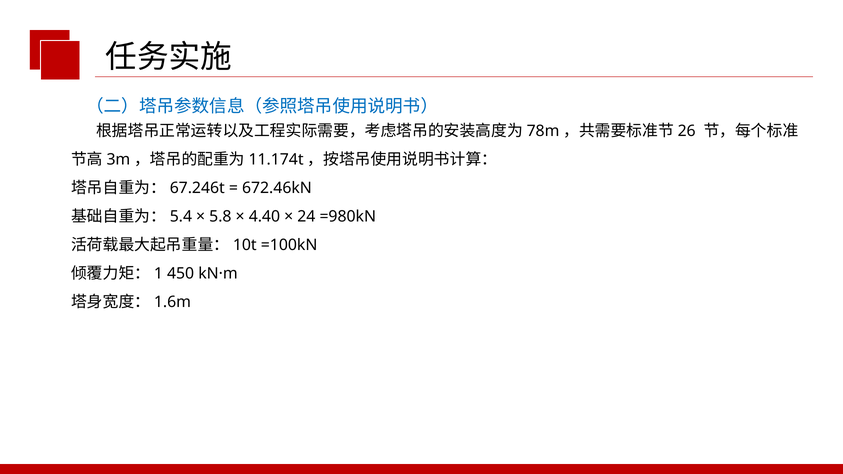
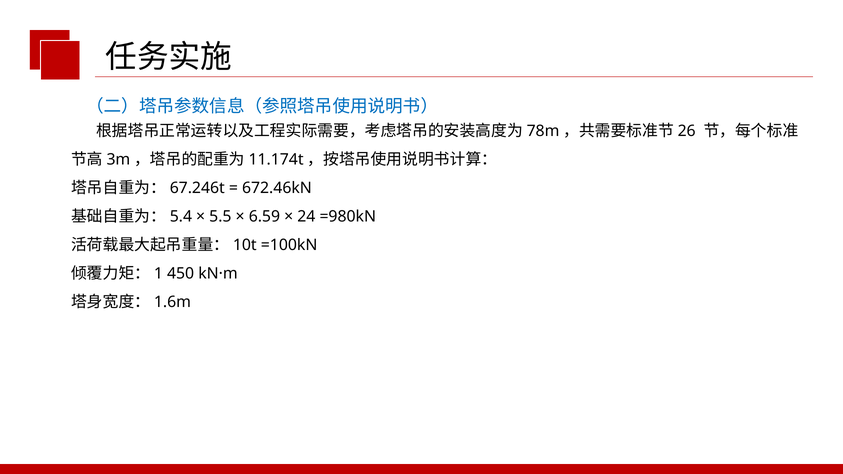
5.8: 5.8 -> 5.5 (220, 217)
4.40: 4.40 -> 6.59 (264, 217)
